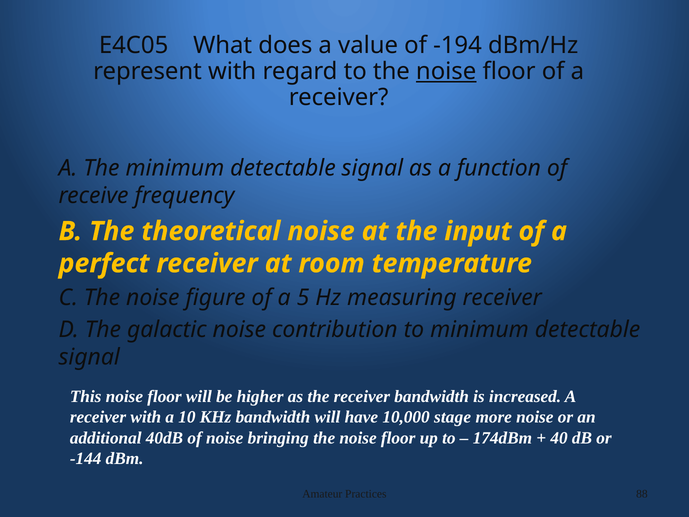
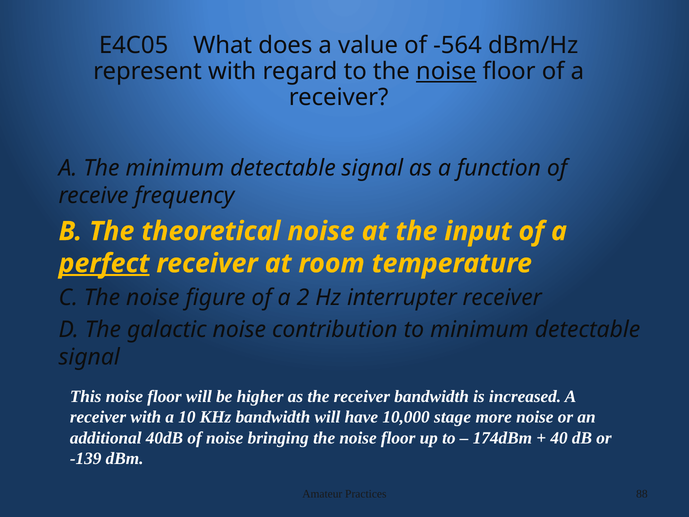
-194: -194 -> -564 (457, 46)
perfect underline: none -> present (104, 263)
5: 5 -> 2 (303, 298)
measuring: measuring -> interrupter (402, 298)
-144: -144 -> -139 (86, 458)
